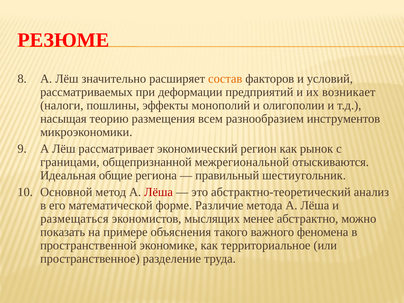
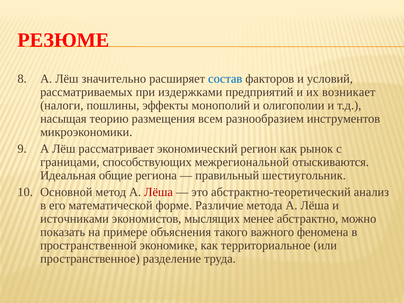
состав colour: orange -> blue (225, 79)
деформации: деформации -> издержками (190, 92)
общепризнанной: общепризнанной -> способствующих (147, 162)
размещаться: размещаться -> источниками (75, 219)
